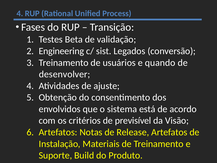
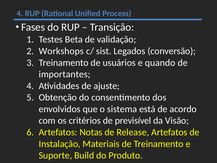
Engineering: Engineering -> Workshops (61, 51)
desenvolver: desenvolver -> importantes (65, 74)
